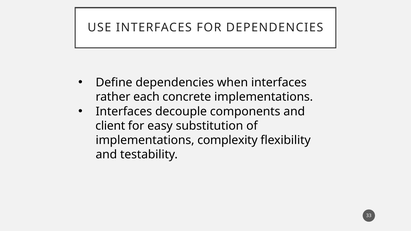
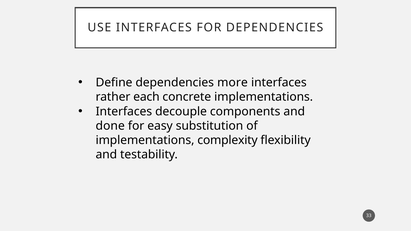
when: when -> more (233, 83)
client: client -> done (110, 126)
